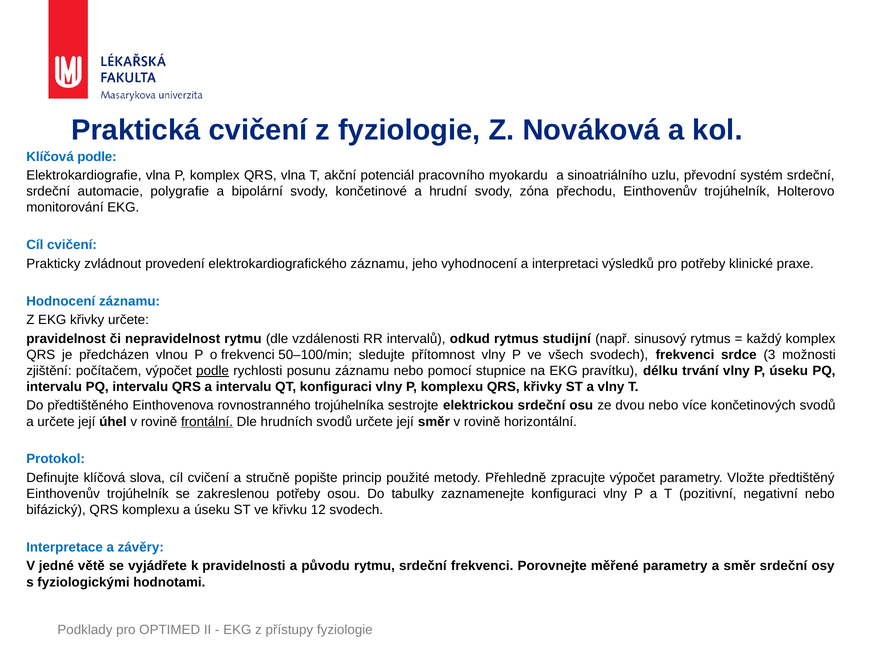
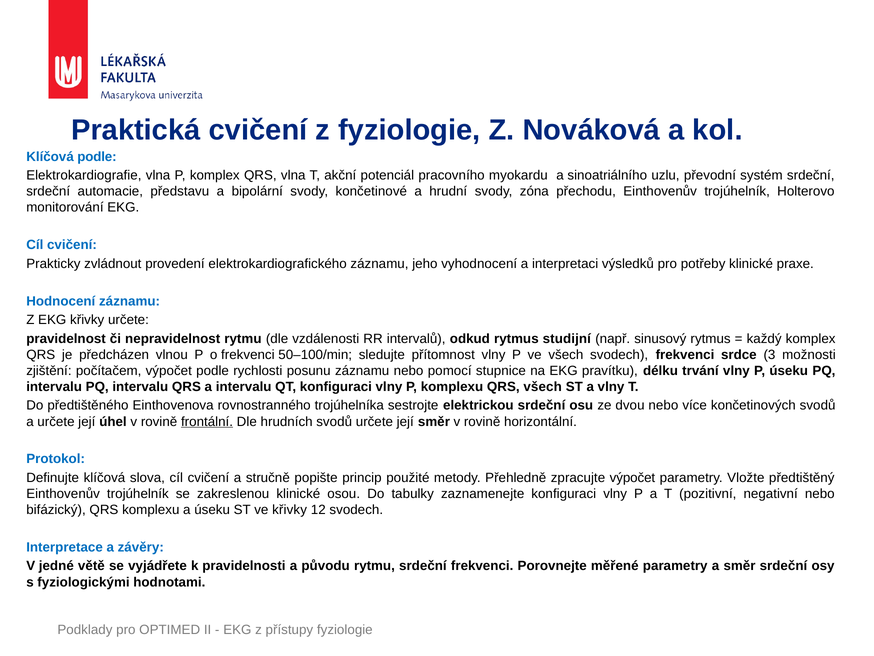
polygrafie: polygrafie -> představu (180, 191)
podle underline: present -> none (213, 370)
QRS křivky: křivky -> všech (543, 387)
zakreslenou potřeby: potřeby -> klinické (298, 493)
ve křivku: křivku -> křivky (290, 509)
